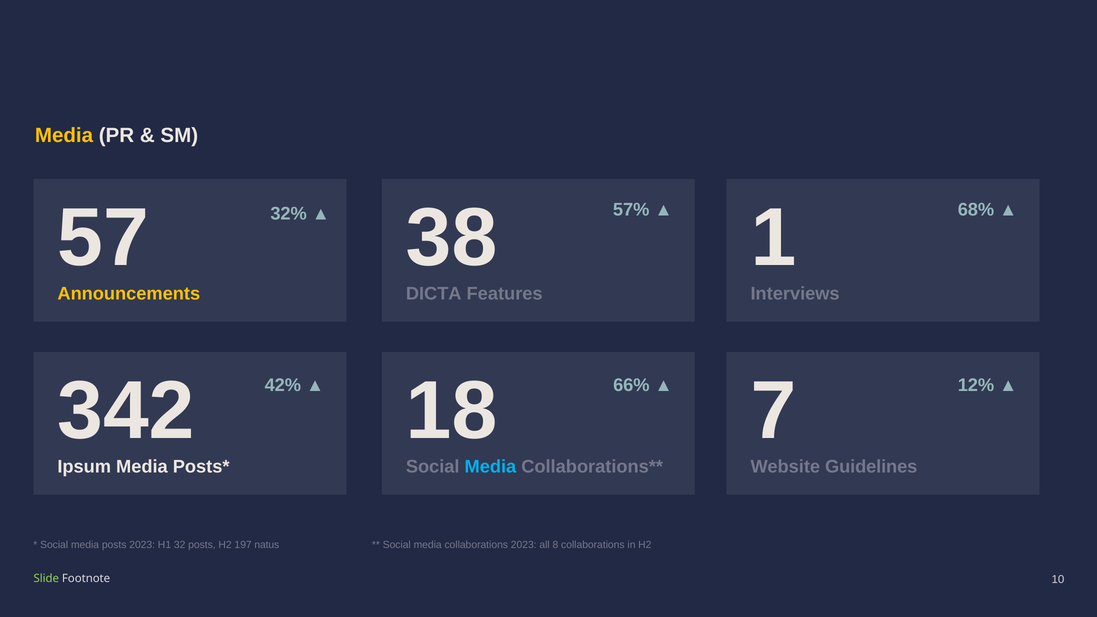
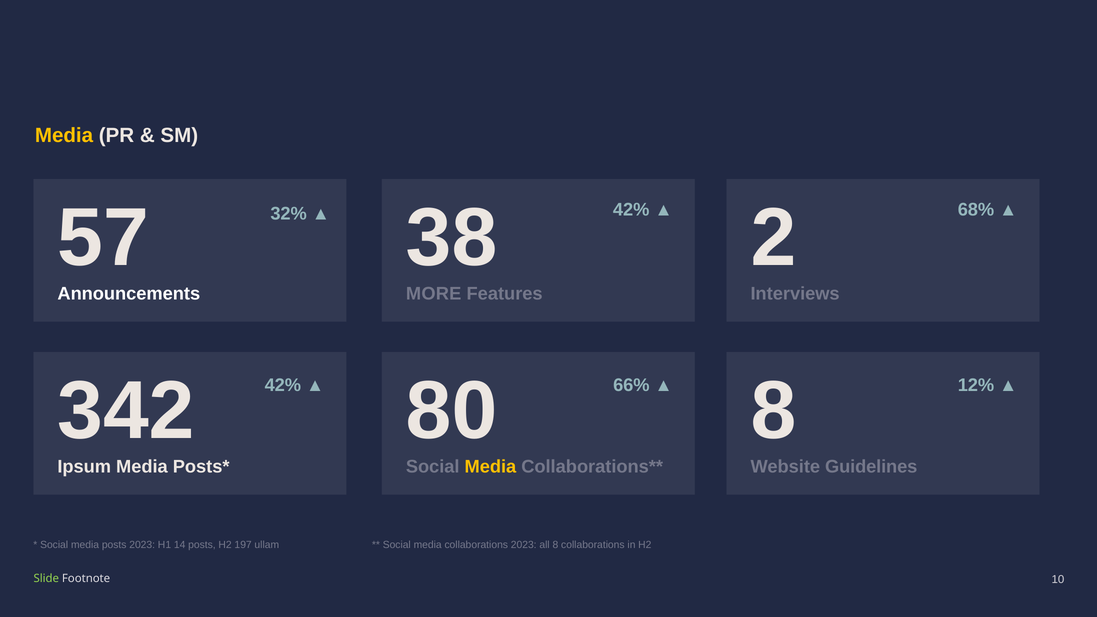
57%: 57% -> 42% (631, 210)
1: 1 -> 2 (773, 238)
Announcements colour: yellow -> white (129, 294)
DICTA: DICTA -> MORE (434, 294)
18: 18 -> 80 (452, 411)
7: 7 -> 8 (773, 411)
Media colour: light blue -> yellow (490, 467)
32: 32 -> 14 (180, 545)
natus: natus -> ullam (267, 545)
